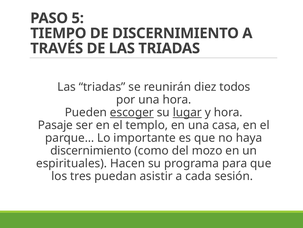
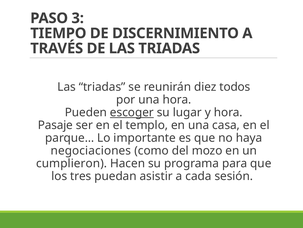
5: 5 -> 3 (78, 18)
lugar underline: present -> none (187, 112)
discernimiento: discernimiento -> negociaciones (91, 150)
espirituales: espirituales -> cumplieron (72, 163)
